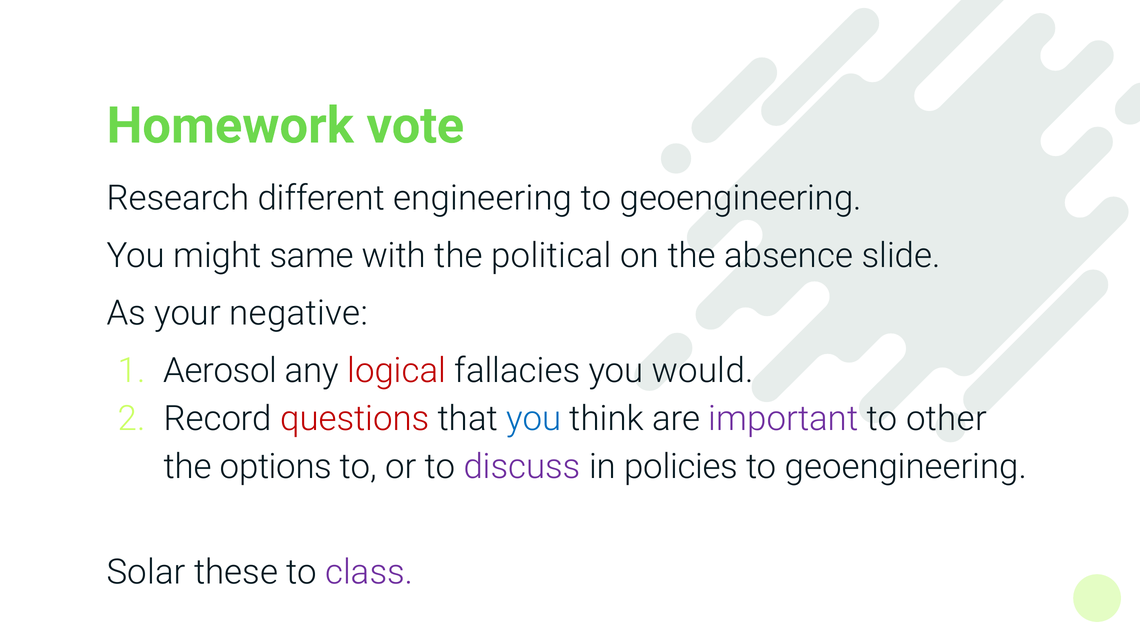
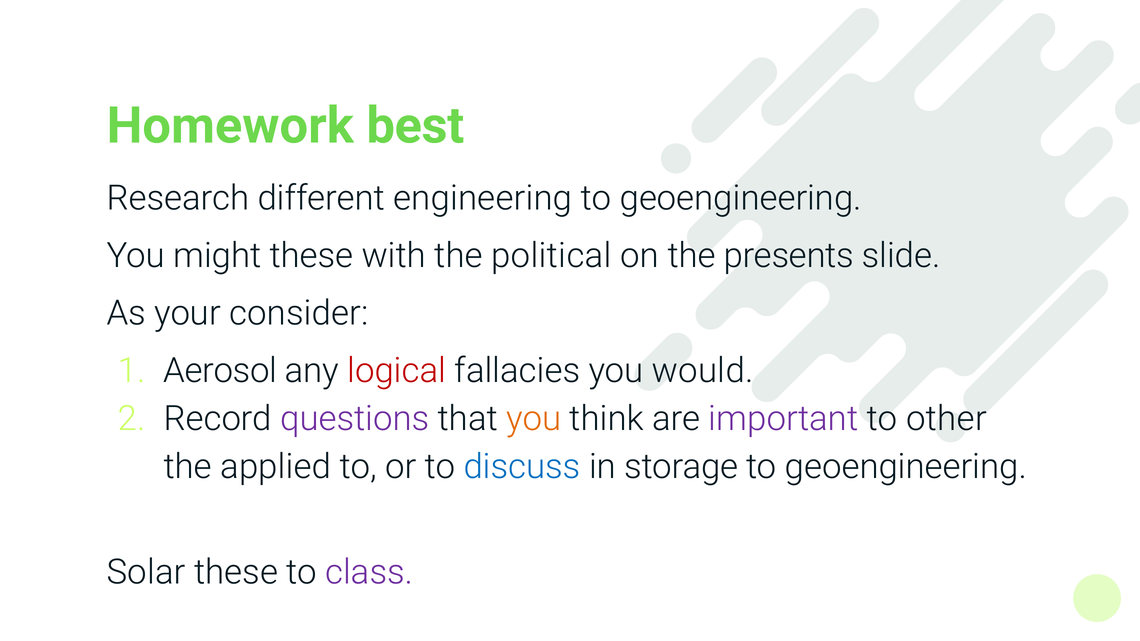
vote: vote -> best (415, 126)
might same: same -> these (312, 256)
absence: absence -> presents (789, 256)
negative: negative -> consider (299, 313)
questions colour: red -> purple (355, 419)
you colour: blue -> orange (534, 419)
options: options -> applied (276, 467)
discuss colour: purple -> blue (522, 467)
policies: policies -> storage (681, 467)
